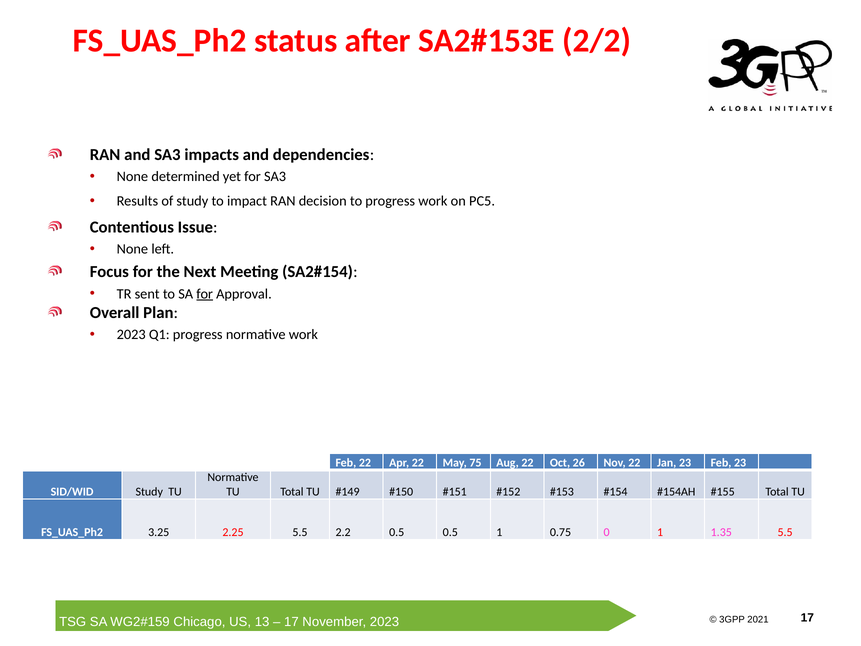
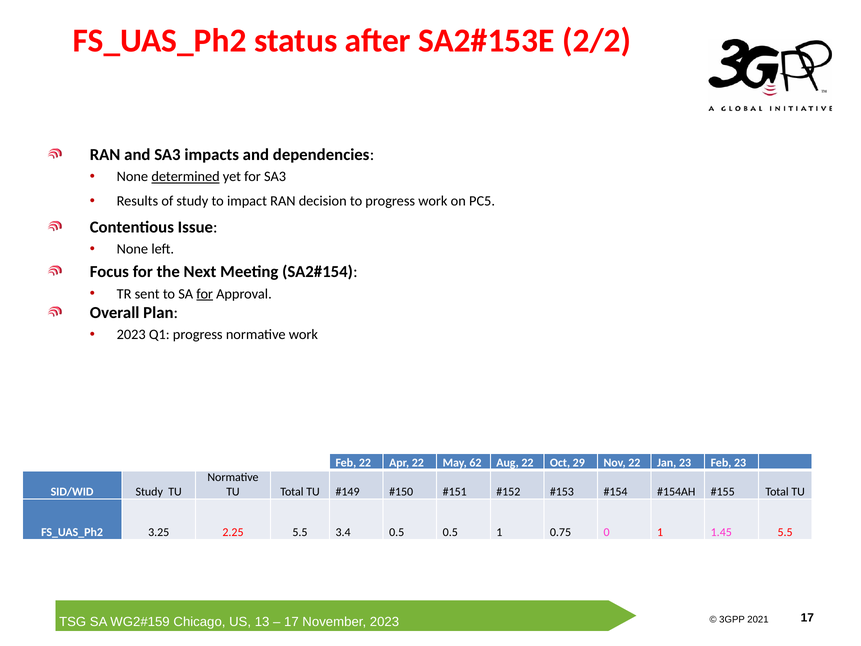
determined underline: none -> present (186, 177)
75: 75 -> 62 (475, 463)
26: 26 -> 29 (579, 463)
2.2: 2.2 -> 3.4 (343, 532)
1.35: 1.35 -> 1.45 (721, 532)
